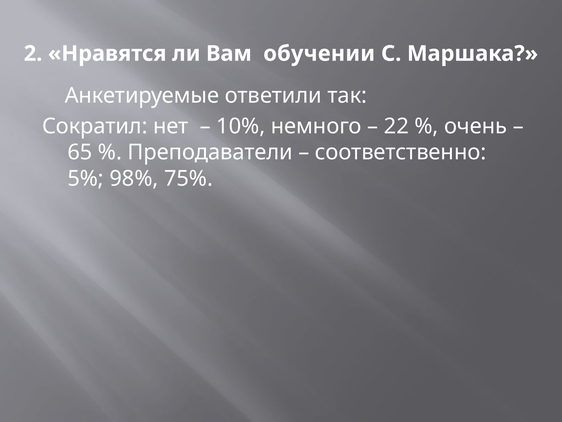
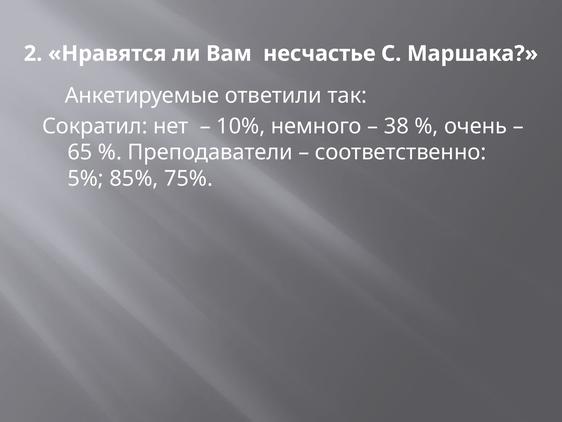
обучении: обучении -> несчастье (319, 54)
22: 22 -> 38 (396, 126)
98%: 98% -> 85% (134, 178)
